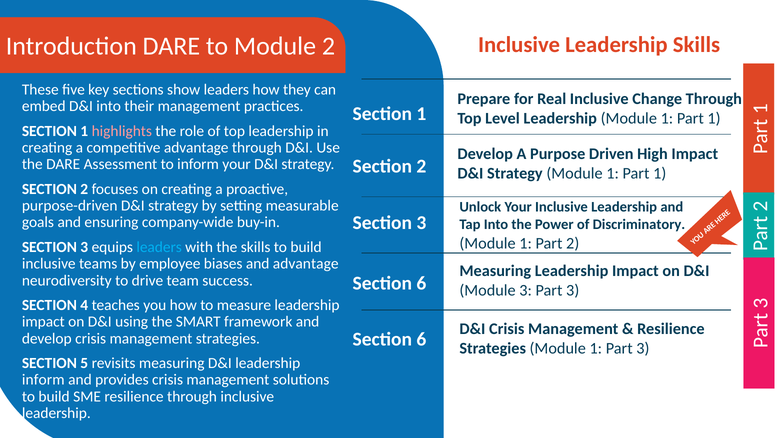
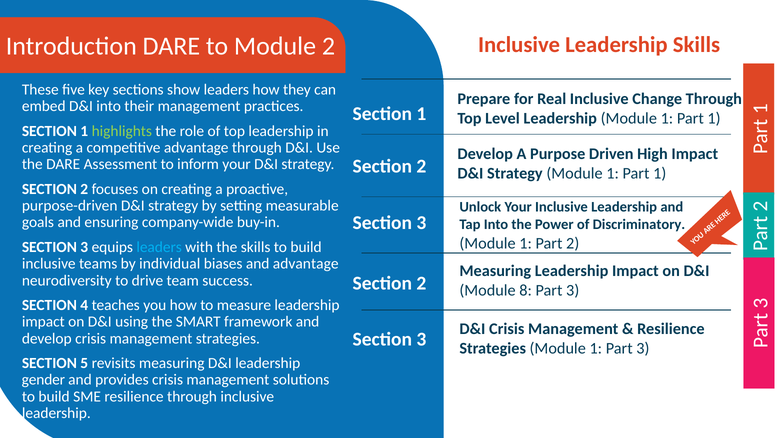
highlights colour: pink -> light green (122, 131)
employee: employee -> individual (170, 264)
6: 6 -> 2 (421, 284)
Module 3: 3 -> 8 (526, 291)
6: 6 -> 3 (421, 340)
inform: inform -> gender (43, 380)
